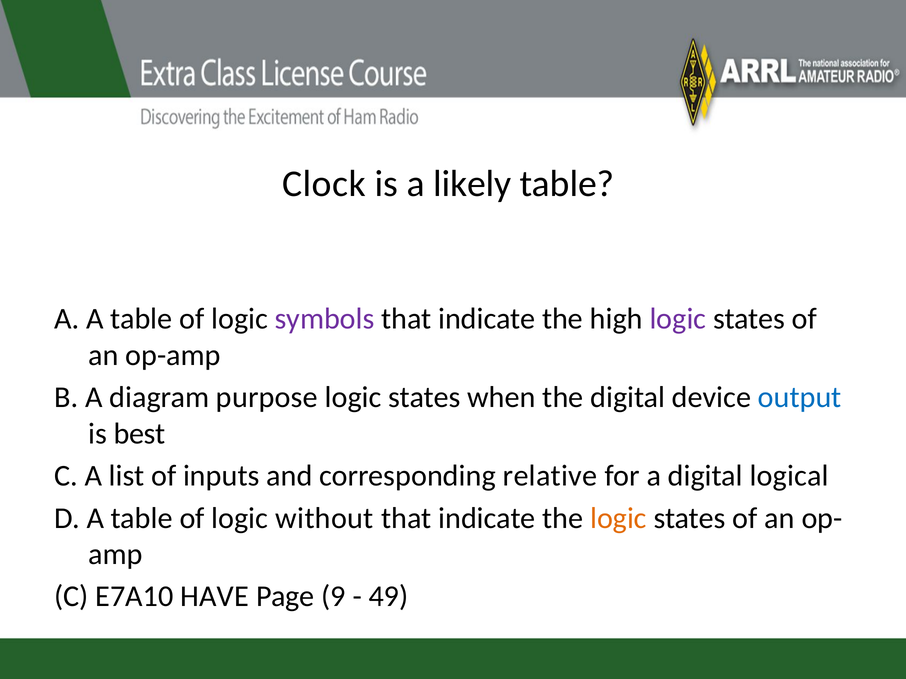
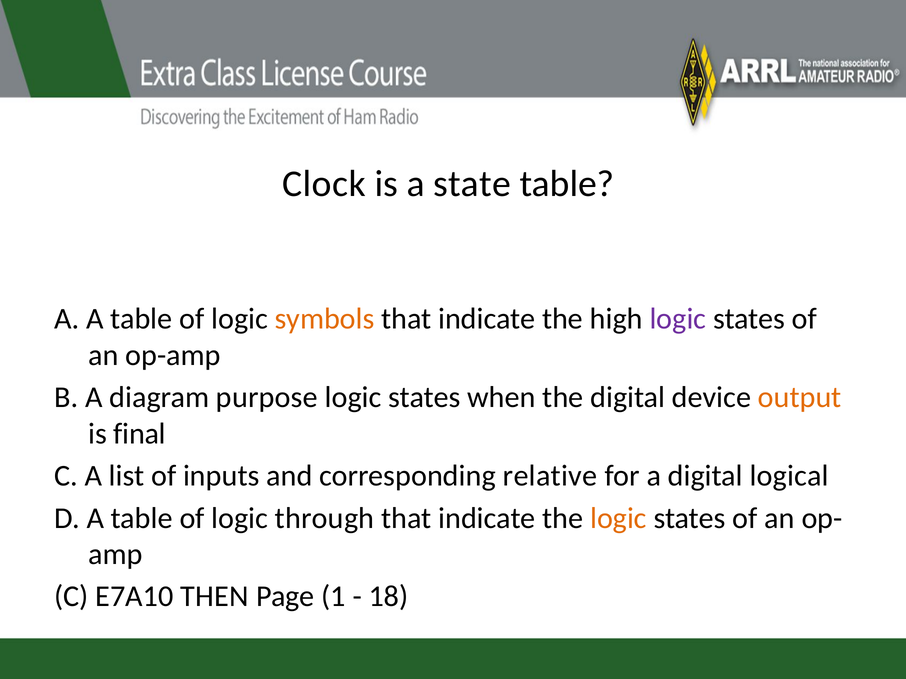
likely: likely -> state (472, 184)
symbols colour: purple -> orange (325, 319)
output colour: blue -> orange (800, 398)
best: best -> final (140, 434)
without: without -> through (325, 518)
HAVE: HAVE -> THEN (215, 597)
9: 9 -> 1 (334, 597)
49: 49 -> 18 (388, 597)
